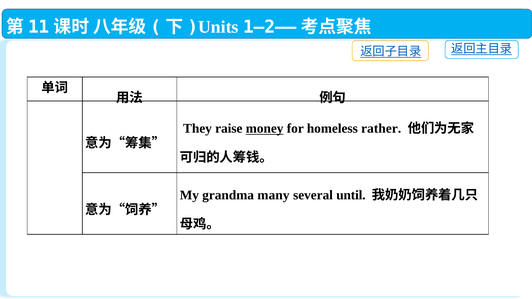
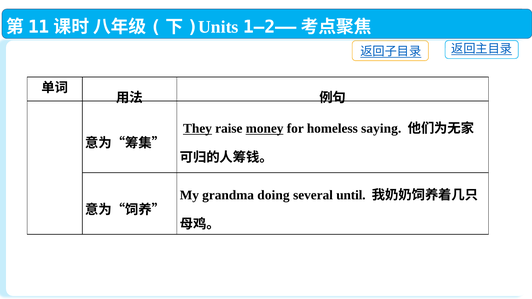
They underline: none -> present (197, 129)
rather: rather -> saying (381, 129)
many: many -> doing (273, 195)
